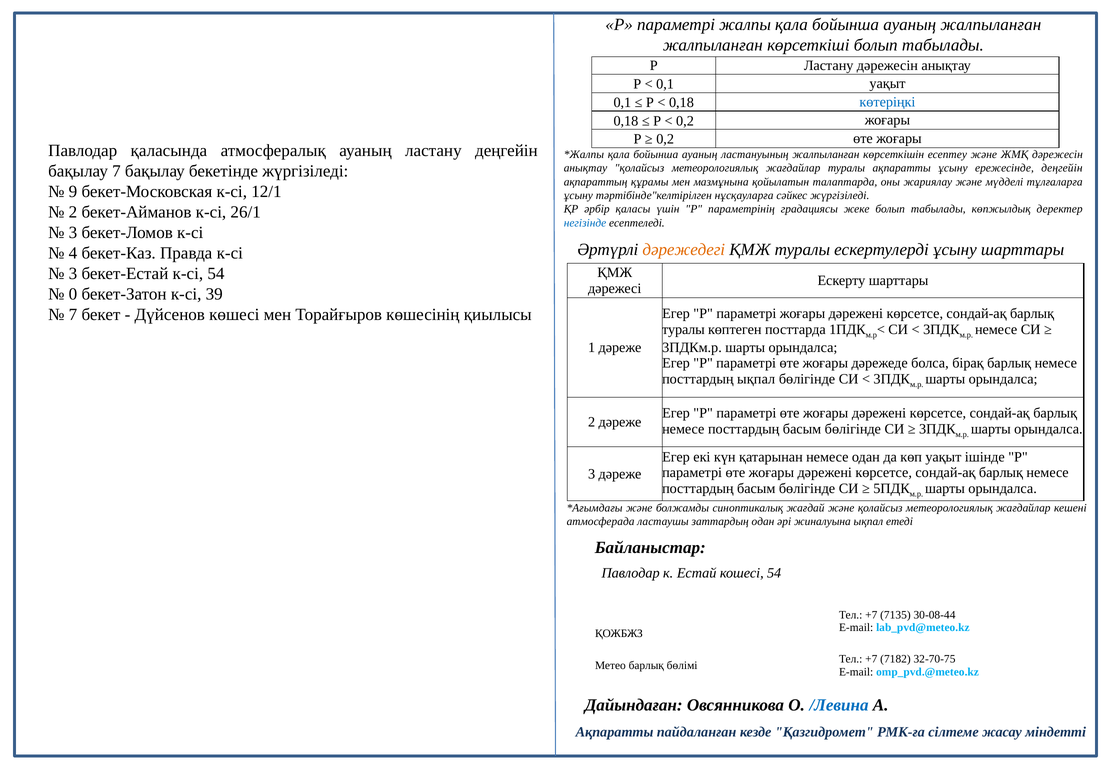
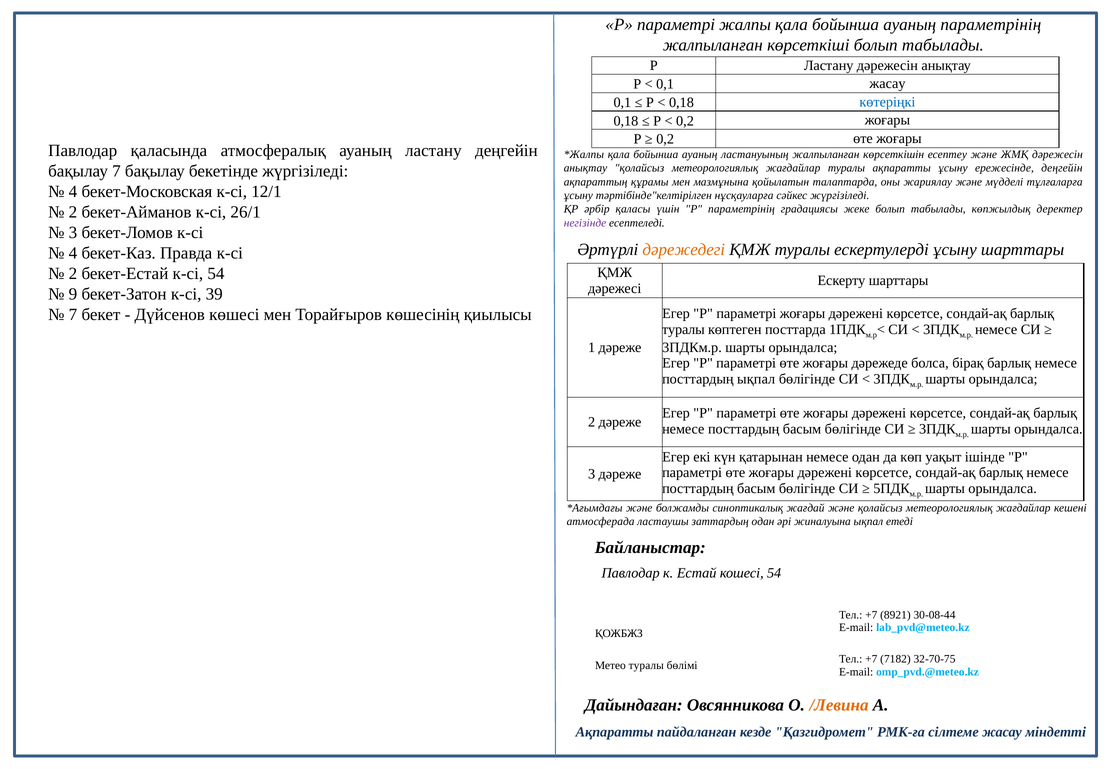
ауаның жалпыланған: жалпыланған -> параметрінің (991, 24)
0,1 уақыт: уақыт -> жасау (887, 84)
9: 9 -> 4 (73, 192)
негізінде colour: blue -> purple (585, 223)
3: 3 -> 2 (73, 274)
0: 0 -> 9 (73, 294)
7135: 7135 -> 8921 (895, 615)
Метео барлық: барлық -> туралы (646, 666)
/Левина colour: blue -> orange (839, 705)
